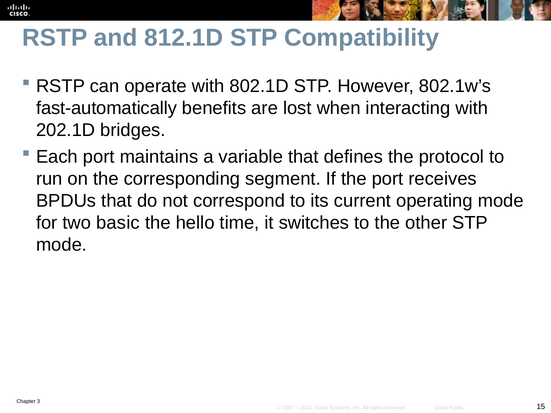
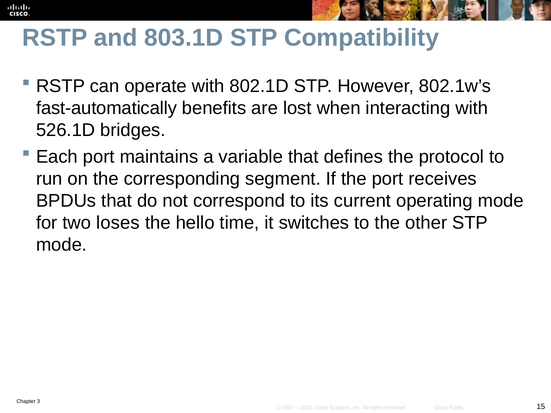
812.1D: 812.1D -> 803.1D (184, 38)
202.1D: 202.1D -> 526.1D (66, 130)
basic: basic -> loses (118, 223)
